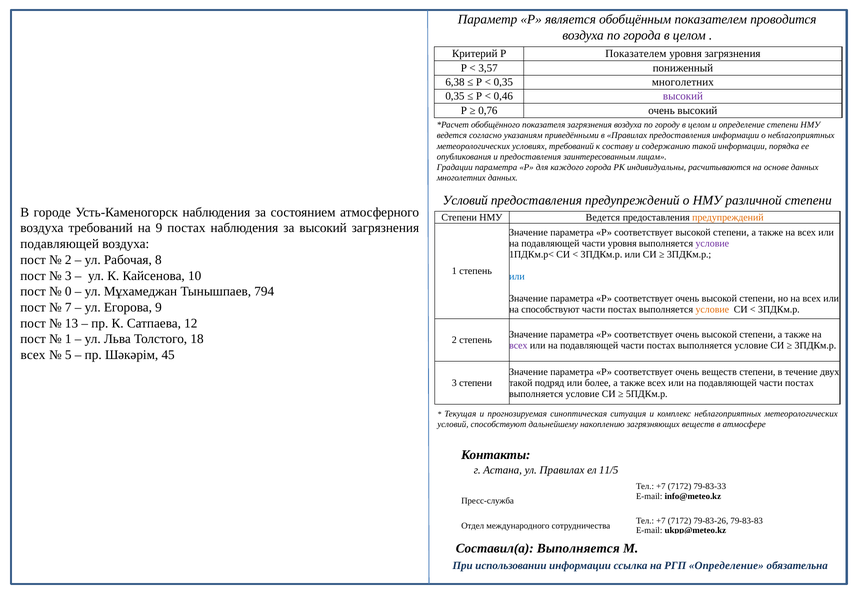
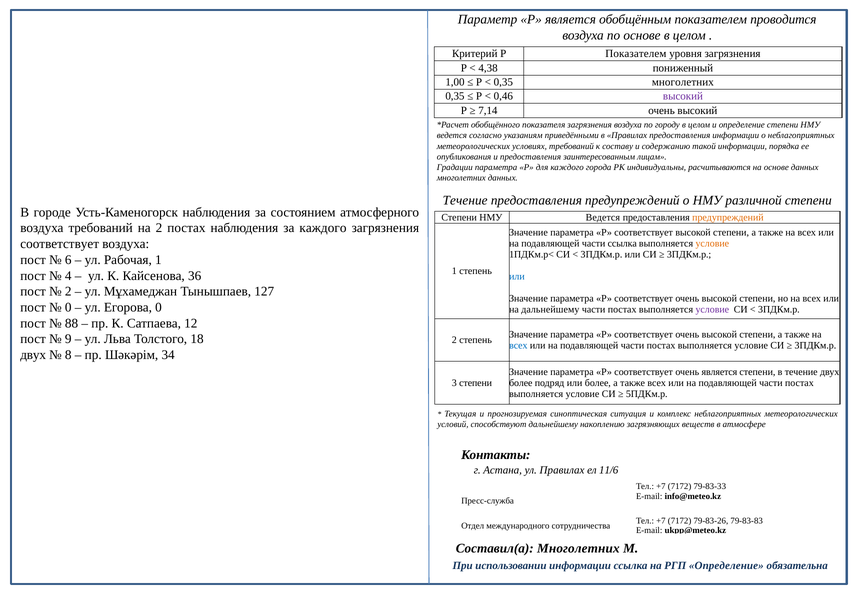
по города: города -> основе (642, 35)
3,57: 3,57 -> 4,38 (488, 68)
6,38: 6,38 -> 1,00 (455, 82)
0,76: 0,76 -> 7,14 (488, 110)
Условий: Условий -> Течение (465, 200)
на 9: 9 -> 2 (159, 228)
за высокий: высокий -> каждого (323, 228)
подавляющей: подавляющей -> соответствует (60, 244)
части уровня: уровня -> ссылка (622, 244)
условие colour: purple -> orange (712, 244)
2: 2 -> 6 (68, 260)
Рабочая 8: 8 -> 1 (158, 260)
3: 3 -> 4 (68, 276)
10: 10 -> 36 (195, 276)
0: 0 -> 2 (68, 291)
794: 794 -> 127 (264, 291)
7: 7 -> 0 (68, 307)
Егорова 9: 9 -> 0 (159, 307)
на способствуют: способствуют -> дальнейшему (550, 309)
условие colour: orange -> purple (712, 309)
13: 13 -> 88 (72, 323)
1: 1 -> 9 (68, 339)
всех colour: purple -> blue (518, 346)
всех: всех -> двух (33, 355)
5: 5 -> 8 (68, 355)
45: 45 -> 34 (168, 355)
очень веществ: веществ -> является (719, 372)
такой: такой -> более (521, 383)
11/5: 11/5 -> 11/6 (609, 470)
Составил(а Выполняется: Выполняется -> Многолетних (578, 548)
